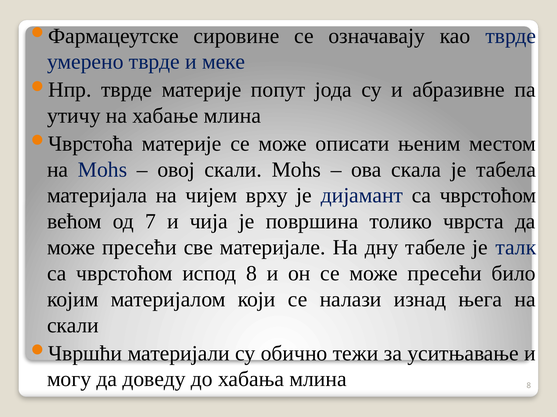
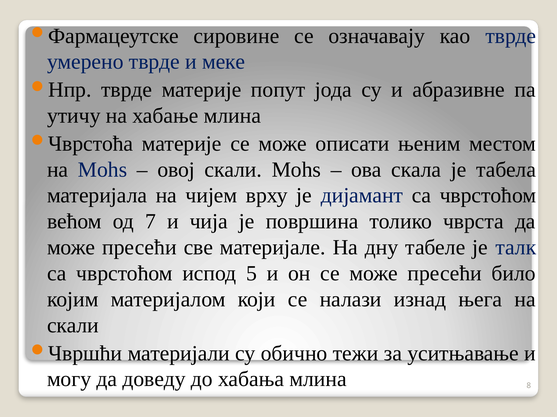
испод 8: 8 -> 5 (251, 274)
